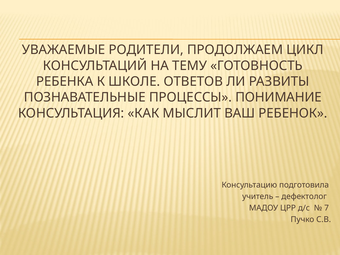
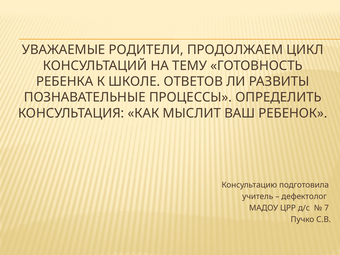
ПОНИМАНИЕ: ПОНИМАНИЕ -> ОПРЕДЕЛИТЬ (279, 97)
